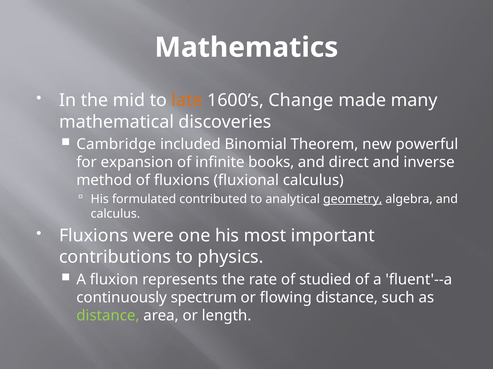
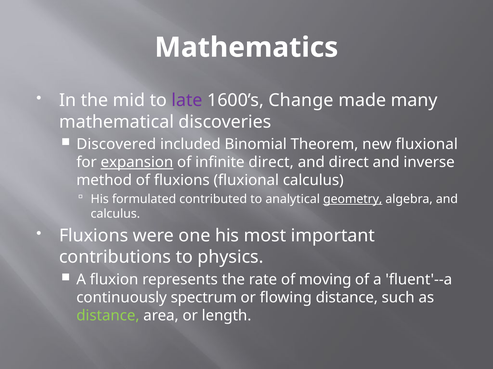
late colour: orange -> purple (187, 101)
Cambridge: Cambridge -> Discovered (116, 145)
new powerful: powerful -> fluxional (427, 145)
expansion underline: none -> present (137, 163)
infinite books: books -> direct (271, 163)
studied: studied -> moving (325, 280)
